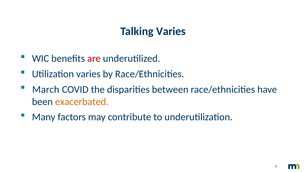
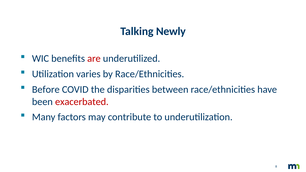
Talking Varies: Varies -> Newly (171, 31)
March: March -> Before (46, 90)
exacerbated colour: orange -> red (82, 102)
